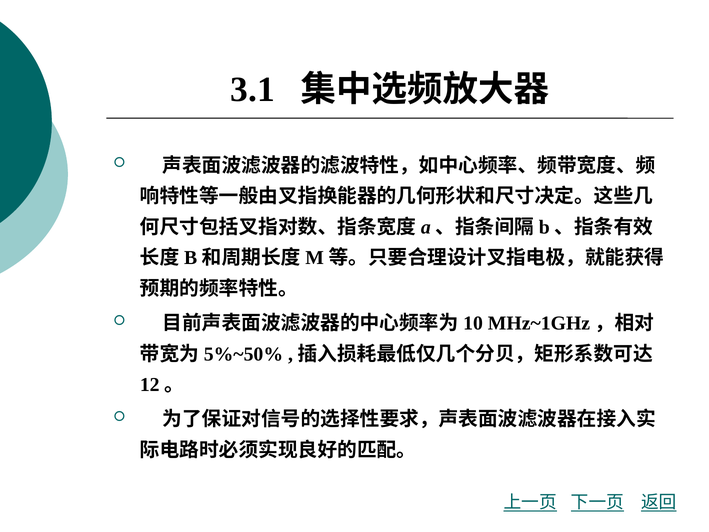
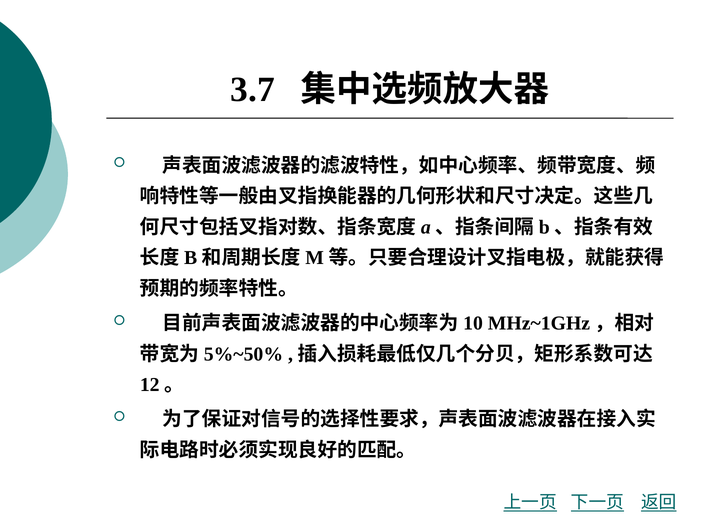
3.1: 3.1 -> 3.7 (253, 90)
